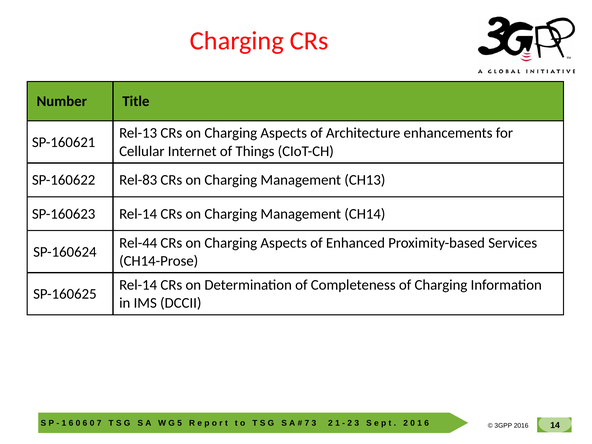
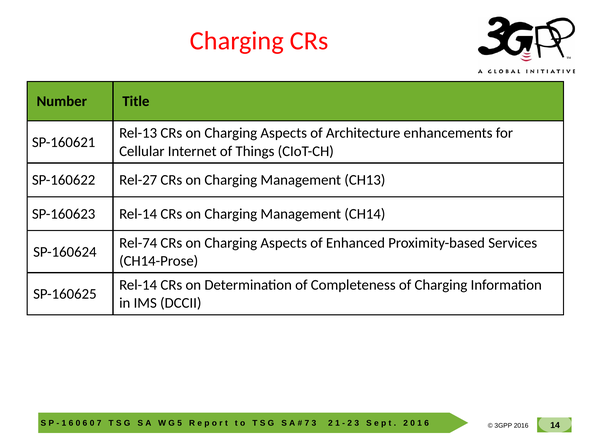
Rel-83: Rel-83 -> Rel-27 (138, 180)
Rel-44: Rel-44 -> Rel-74 (138, 243)
